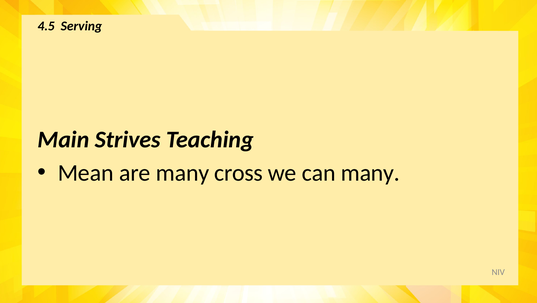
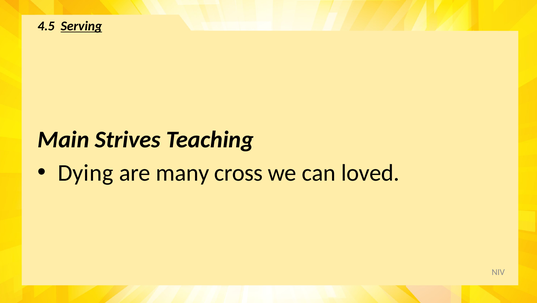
Serving underline: none -> present (81, 26)
Mean: Mean -> Dying (86, 173)
can many: many -> loved (370, 173)
